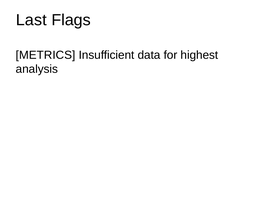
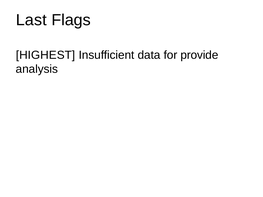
METRICS: METRICS -> HIGHEST (46, 55)
highest: highest -> provide (199, 55)
